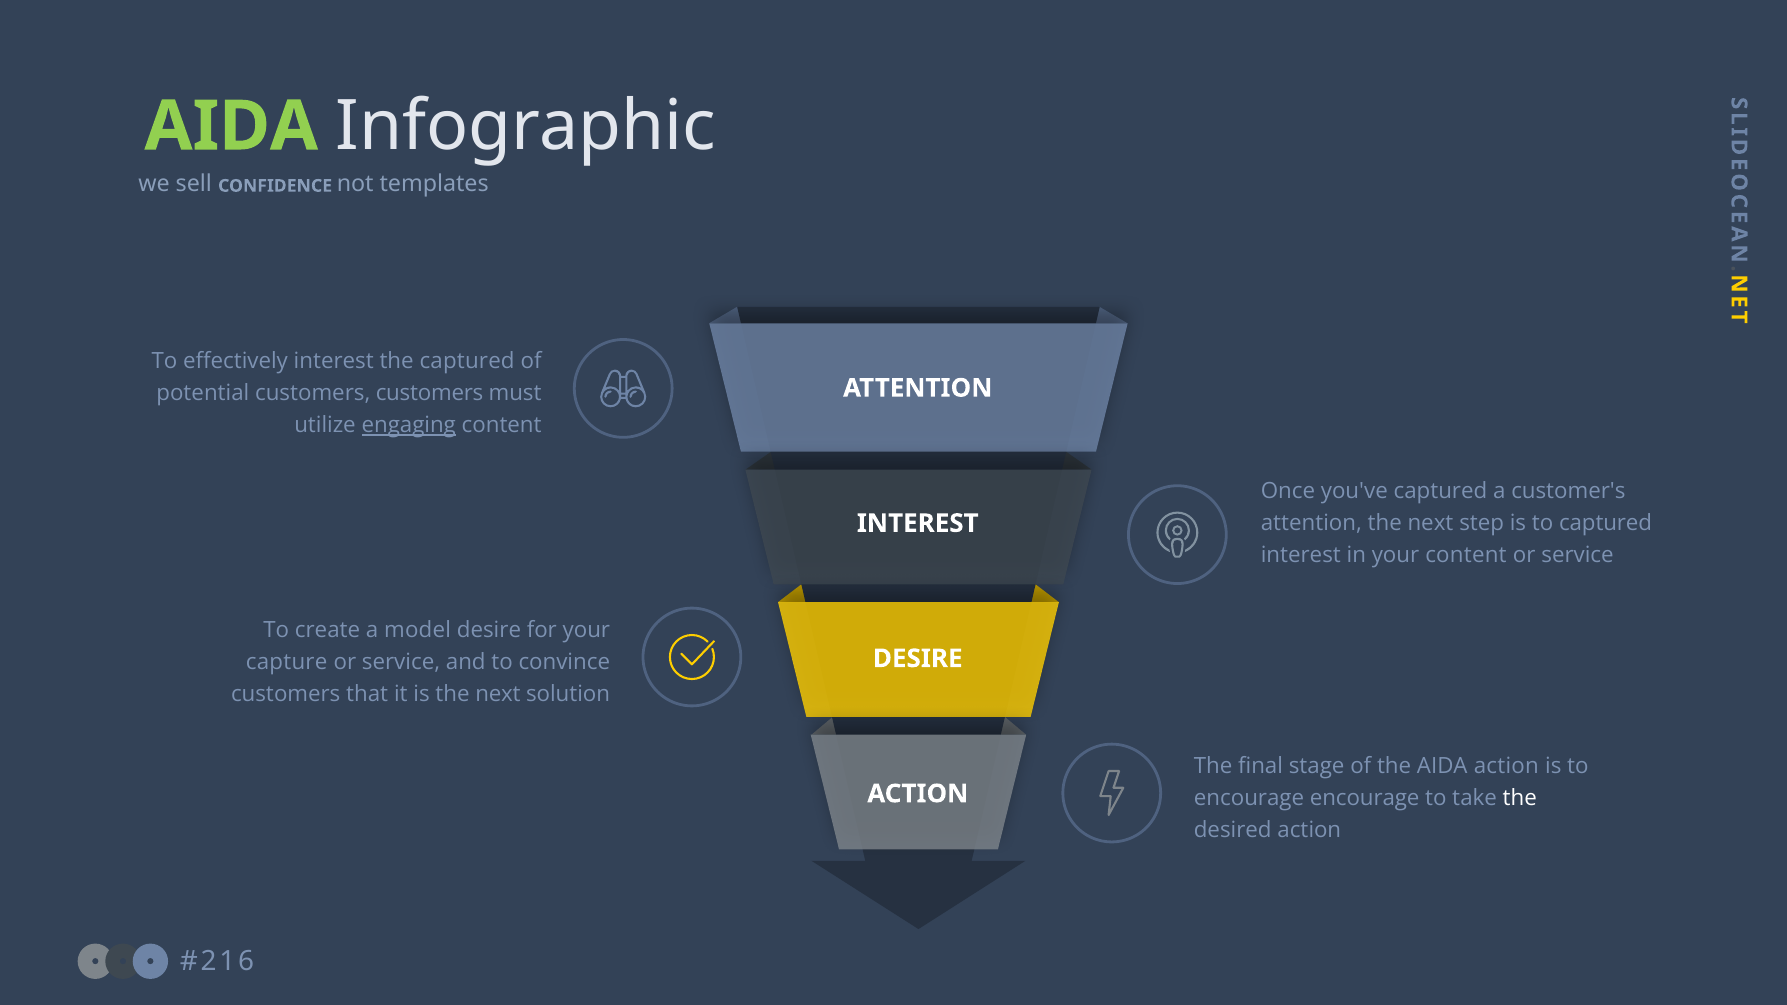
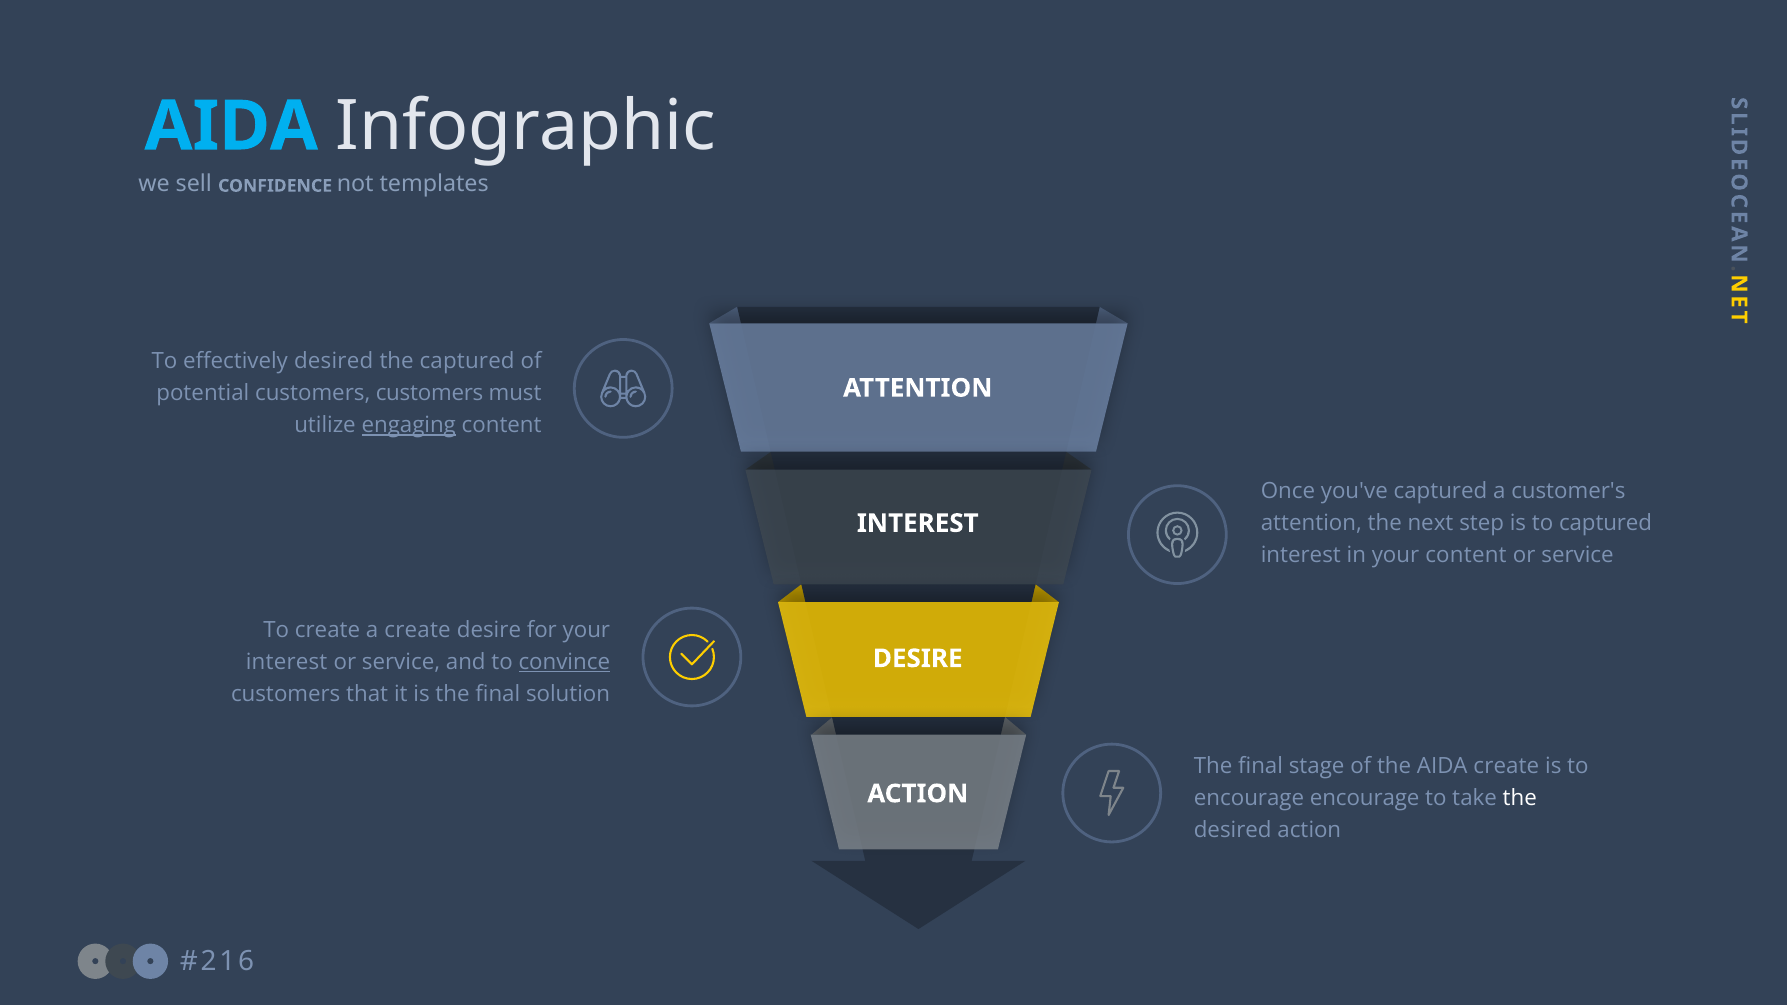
AIDA colour: light green -> light blue (231, 127)
effectively interest: interest -> desired (334, 361)
a model: model -> create (418, 630)
capture: capture -> interest (287, 662)
convince underline: none -> present (564, 662)
is the next: next -> final (498, 694)
AIDA action: action -> create (1506, 766)
